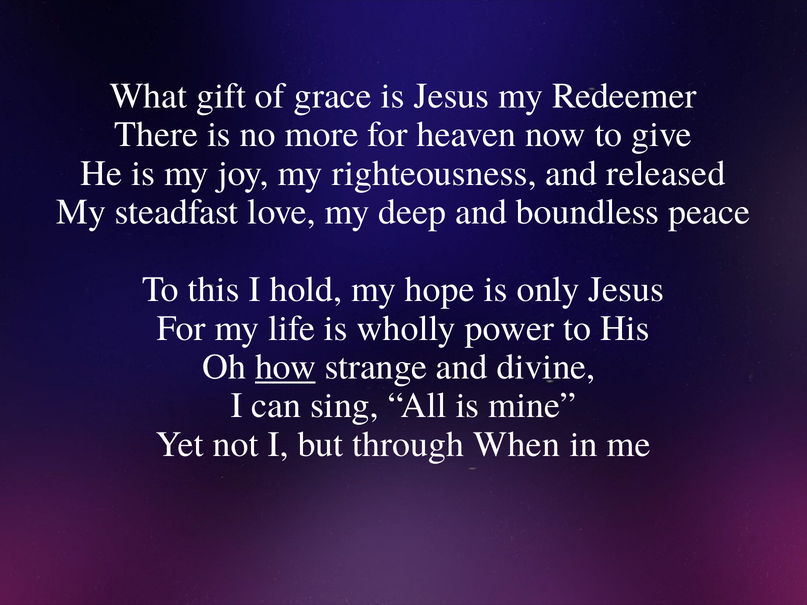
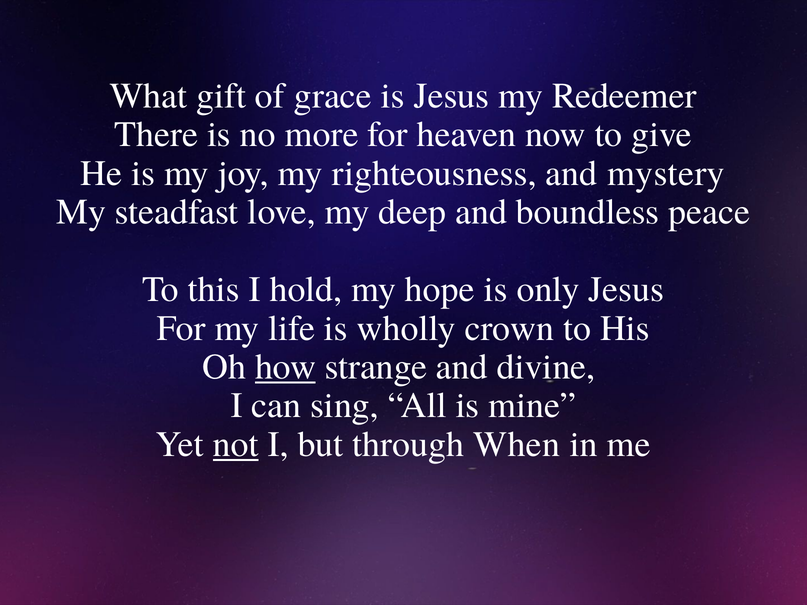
released: released -> mystery (666, 173)
power: power -> crown (509, 328)
not underline: none -> present (236, 445)
